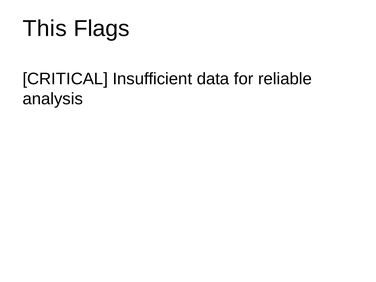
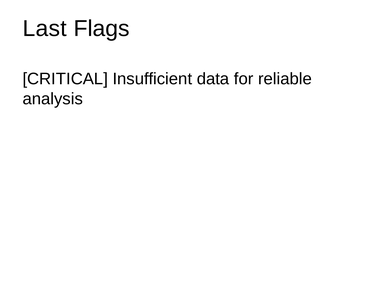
This: This -> Last (45, 29)
